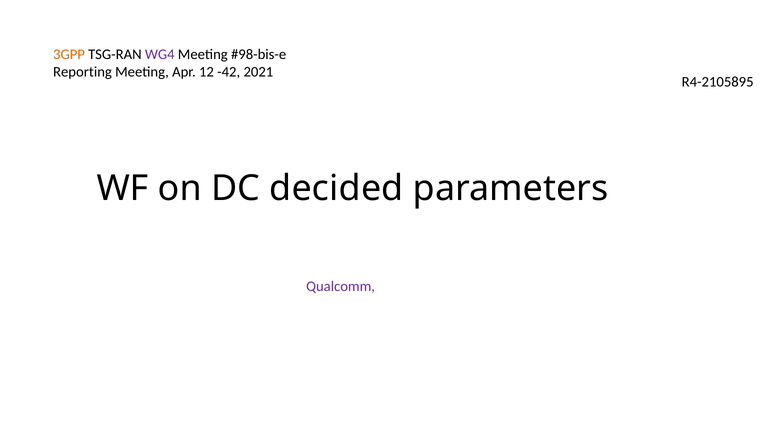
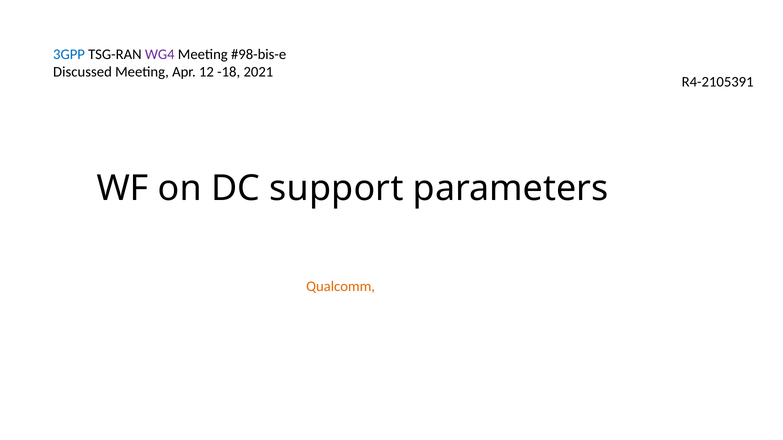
3GPP colour: orange -> blue (69, 54)
Reporting: Reporting -> Discussed (82, 72)
-42: -42 -> -18 (229, 72)
R4-2105895: R4-2105895 -> R4-2105391 (718, 82)
decided: decided -> support (336, 189)
Qualcomm colour: purple -> orange (341, 287)
